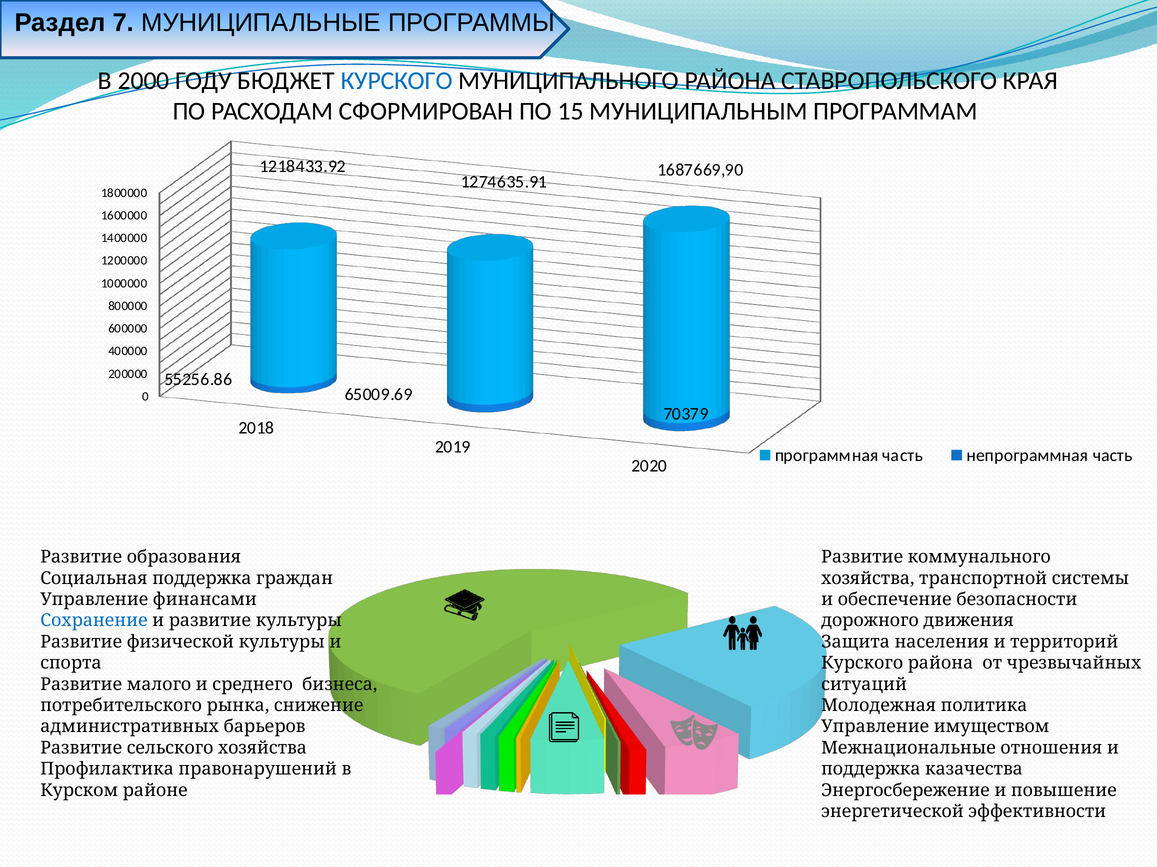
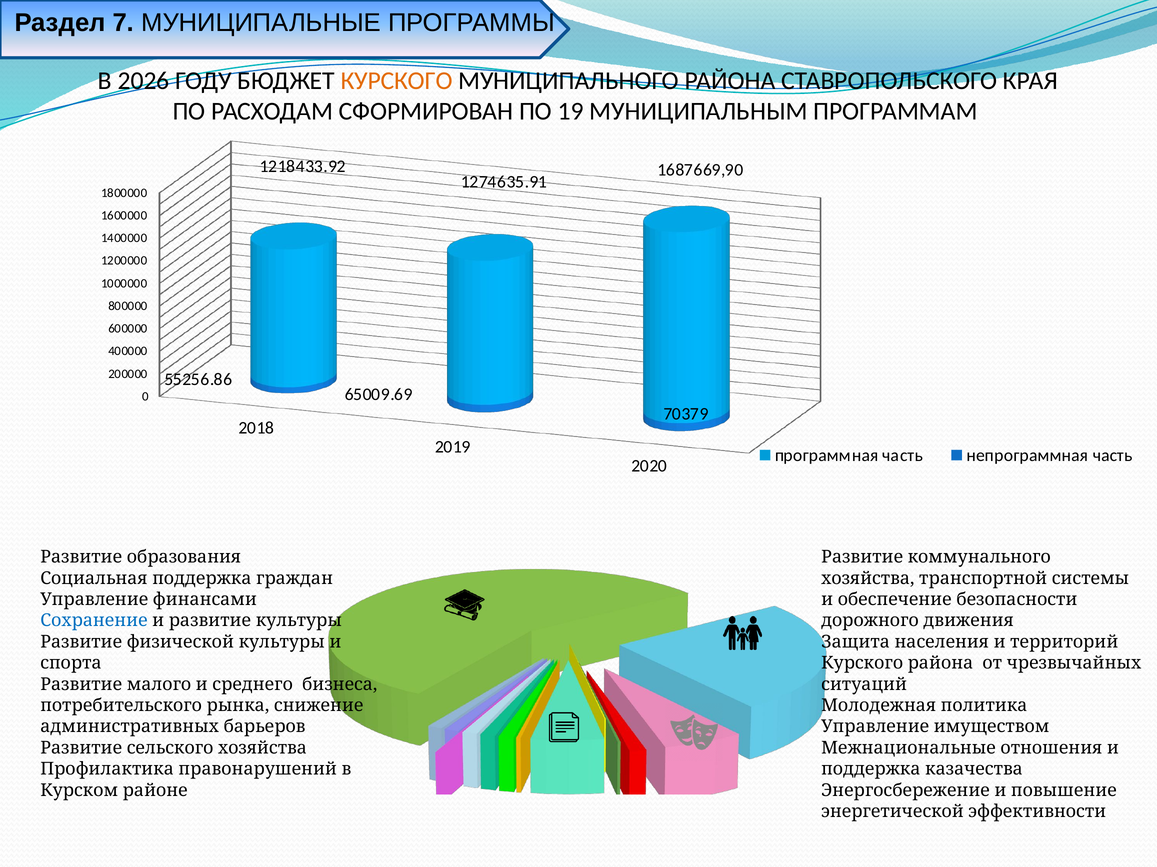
2000: 2000 -> 2026 (144, 81)
КУРСКОГО colour: blue -> orange (397, 81)
15: 15 -> 19 (571, 112)
